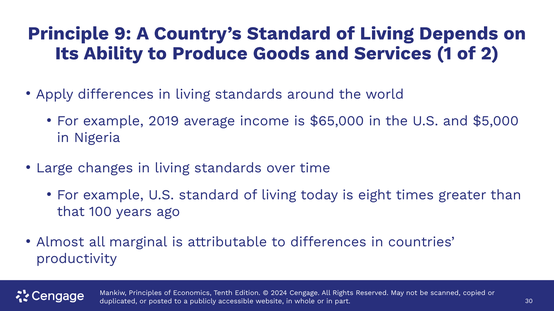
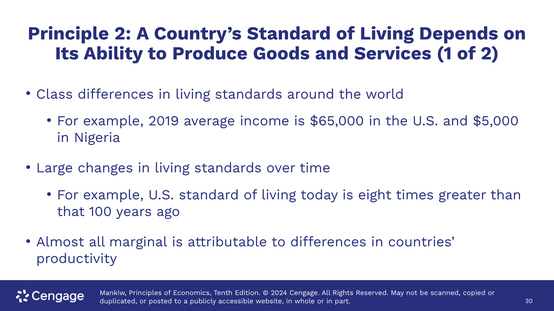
Principle 9: 9 -> 2 (123, 33)
Apply: Apply -> Class (55, 94)
